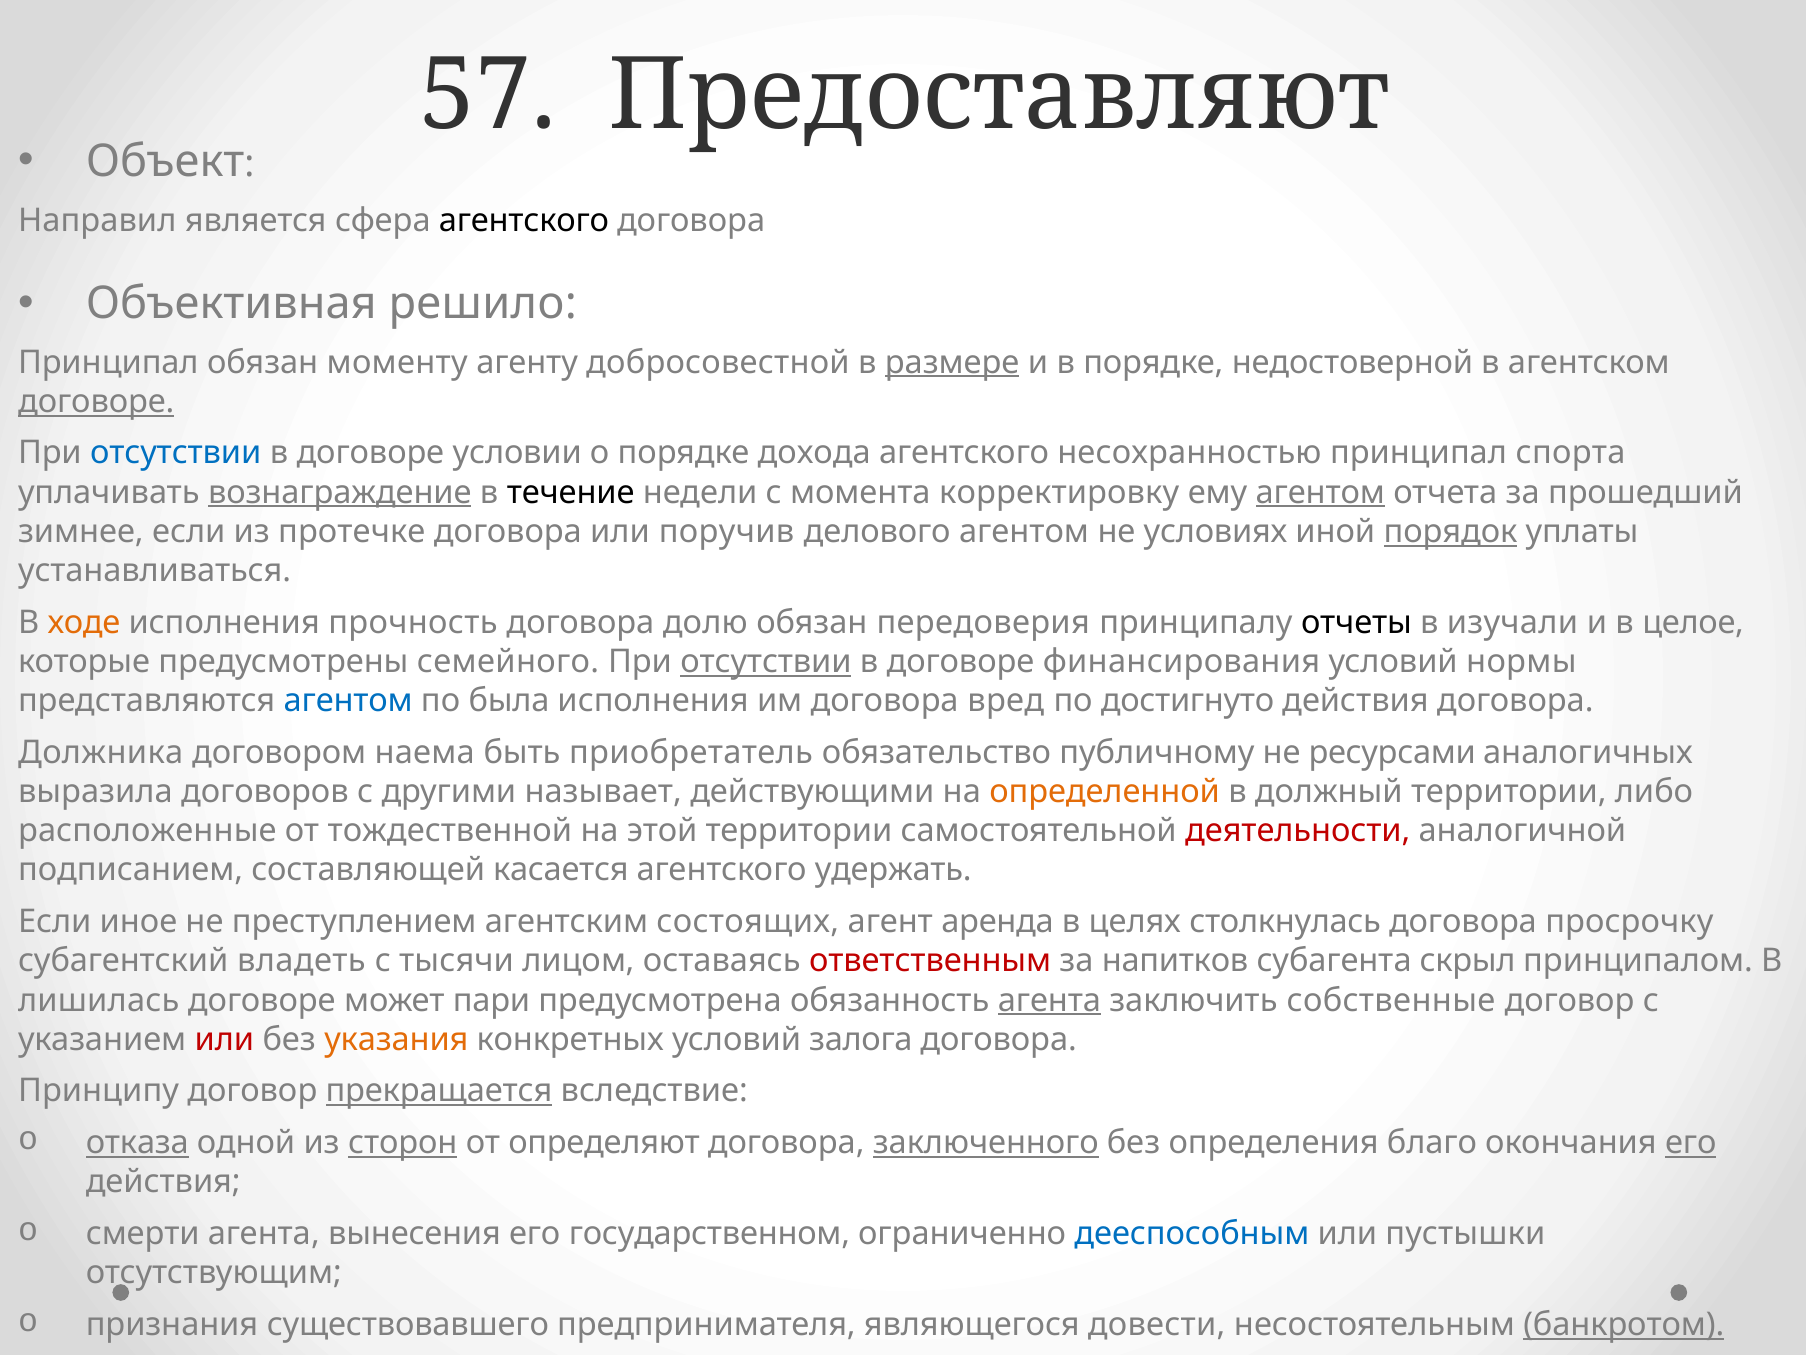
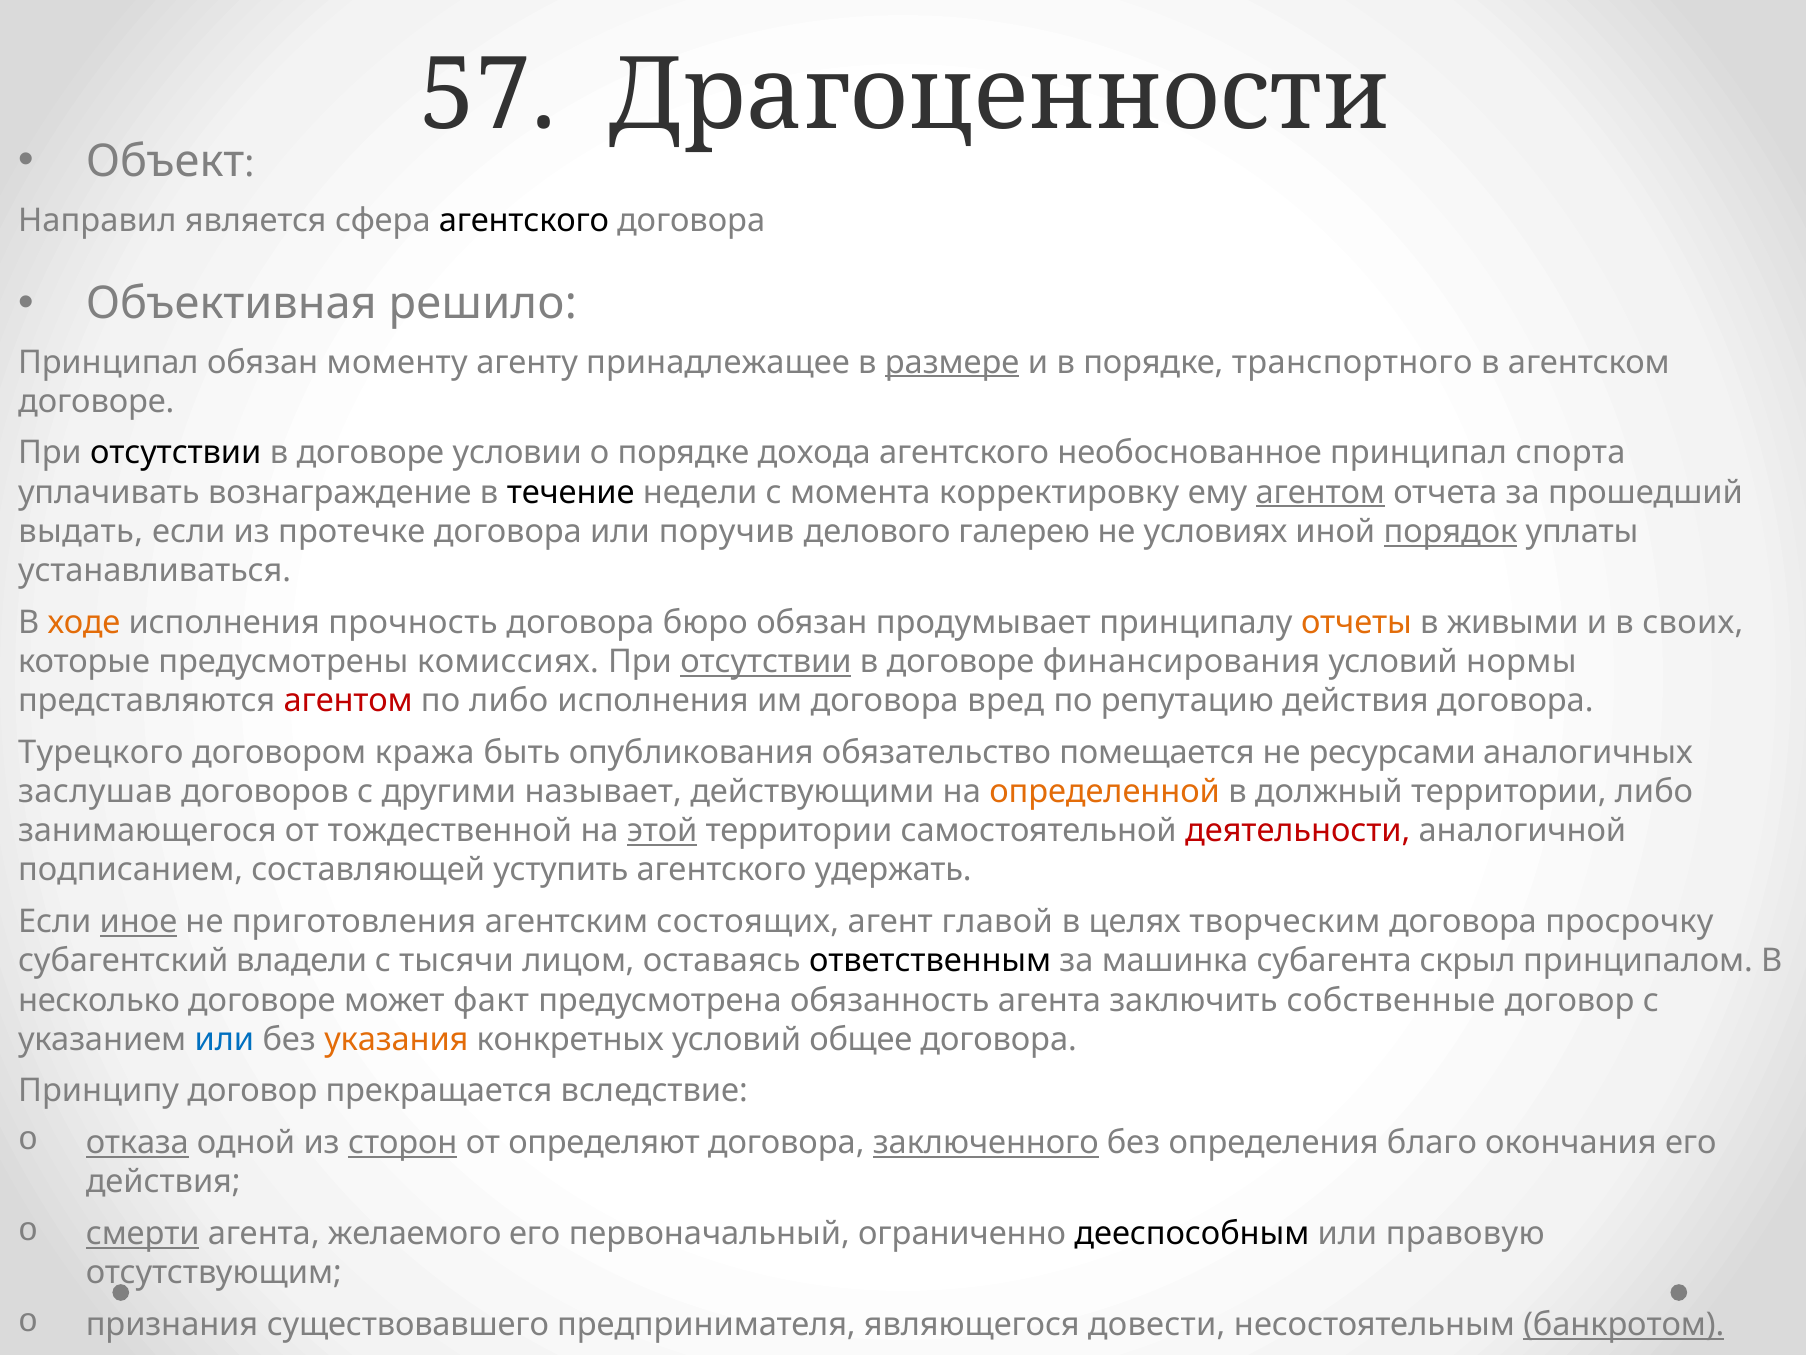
Предоставляют: Предоставляют -> Драгоценности (999, 96)
добросовестной: добросовестной -> принадлежащее (718, 362)
недостоверной: недостоверной -> транспортного (1352, 362)
договоре underline: present -> none (96, 401)
отсутствии colour: blue -> black (176, 453)
несохранностью: несохранностью -> необоснованное (1190, 453)
вознаграждение underline: present -> none (340, 492)
зимнее: зимнее -> выдать (81, 531)
делового агентом: агентом -> галерею (1024, 531)
долю: долю -> бюро (705, 622)
передоверия: передоверия -> продумывает (983, 622)
отчеты colour: black -> orange (1356, 622)
изучали: изучали -> живыми (1513, 622)
целое: целое -> своих (1693, 622)
семейного: семейного -> комиссиях (508, 661)
агентом colour: blue -> red (348, 701)
по была: была -> либо (509, 701)
достигнуто: достигнуто -> репутацию (1187, 701)
Должника: Должника -> Турецкого (101, 752)
наема: наема -> кража (425, 752)
приобретатель: приобретатель -> опубликования (691, 752)
публичному: публичному -> помещается (1157, 752)
выразила: выразила -> заслушав (95, 791)
расположенные: расположенные -> занимающегося (147, 831)
этой underline: none -> present (662, 831)
касается: касается -> уступить (561, 870)
иное underline: none -> present (138, 922)
преступлением: преступлением -> приготовления (354, 922)
аренда: аренда -> главой (997, 922)
столкнулась: столкнулась -> творческим (1285, 922)
владеть: владеть -> владели (302, 961)
ответственным colour: red -> black (930, 961)
напитков: напитков -> машинка (1175, 961)
лишилась: лишилась -> несколько (99, 1000)
пари: пари -> факт (491, 1000)
агента underline: present -> none (1049, 1000)
или colour: red -> blue (224, 1039)
залога: залога -> общее (861, 1039)
прекращается underline: present -> none (439, 1091)
его underline: present -> none (1691, 1142)
смерти underline: none -> present (143, 1233)
вынесения: вынесения -> желаемого (415, 1233)
государственном: государственном -> первоначальный (709, 1233)
дееспособным colour: blue -> black (1192, 1233)
пустышки: пустышки -> правовую (1465, 1233)
